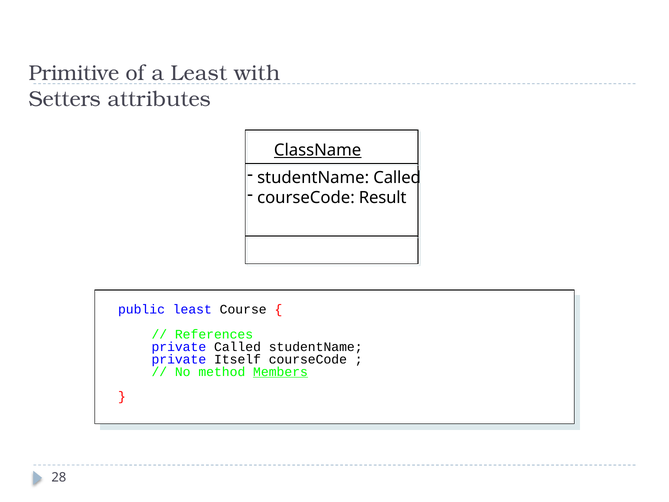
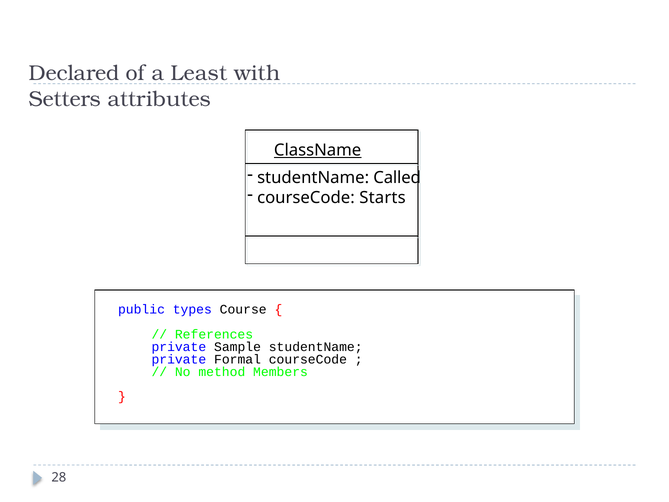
Primitive: Primitive -> Declared (74, 73)
Result: Result -> Starts (382, 197)
public least: least -> types (192, 309)
private Called: Called -> Sample (238, 347)
Itself: Itself -> Formal (238, 359)
Members underline: present -> none (281, 372)
